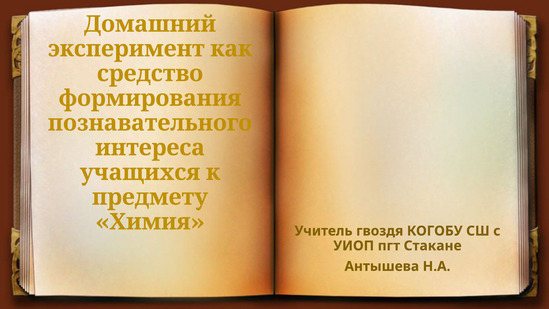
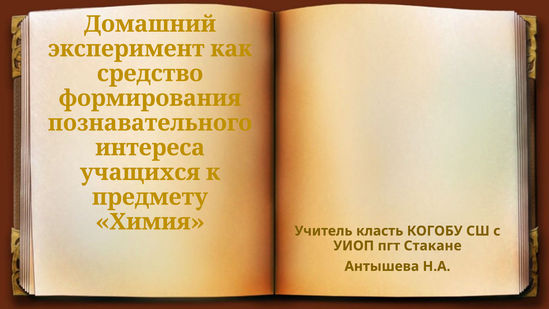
гвоздя: гвоздя -> класть (380, 231)
